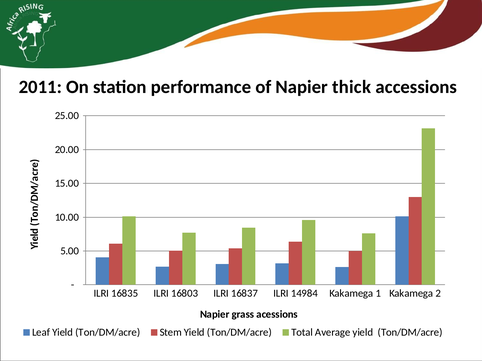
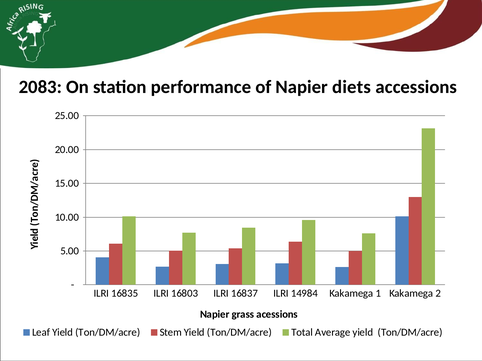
2011: 2011 -> 2083 (40, 87)
thick: thick -> diets (352, 87)
